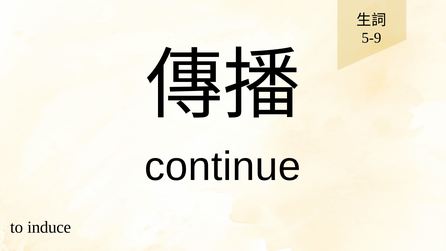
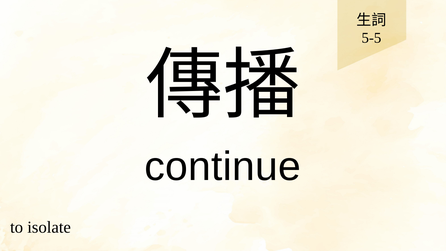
5-9: 5-9 -> 5-5 (371, 38)
induce: induce -> isolate (49, 227)
